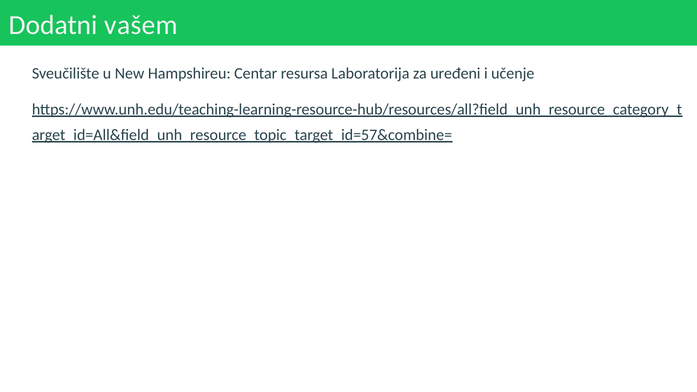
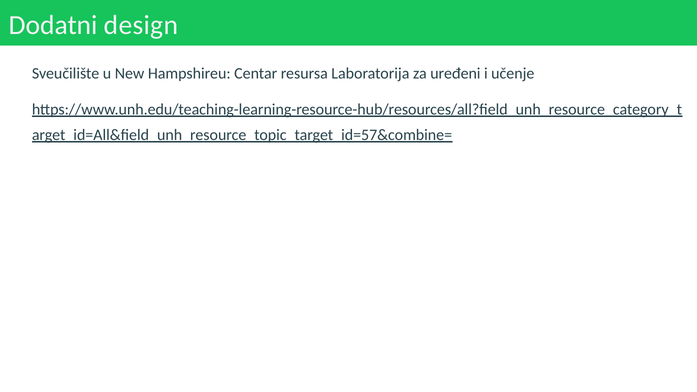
vašem: vašem -> design (141, 25)
